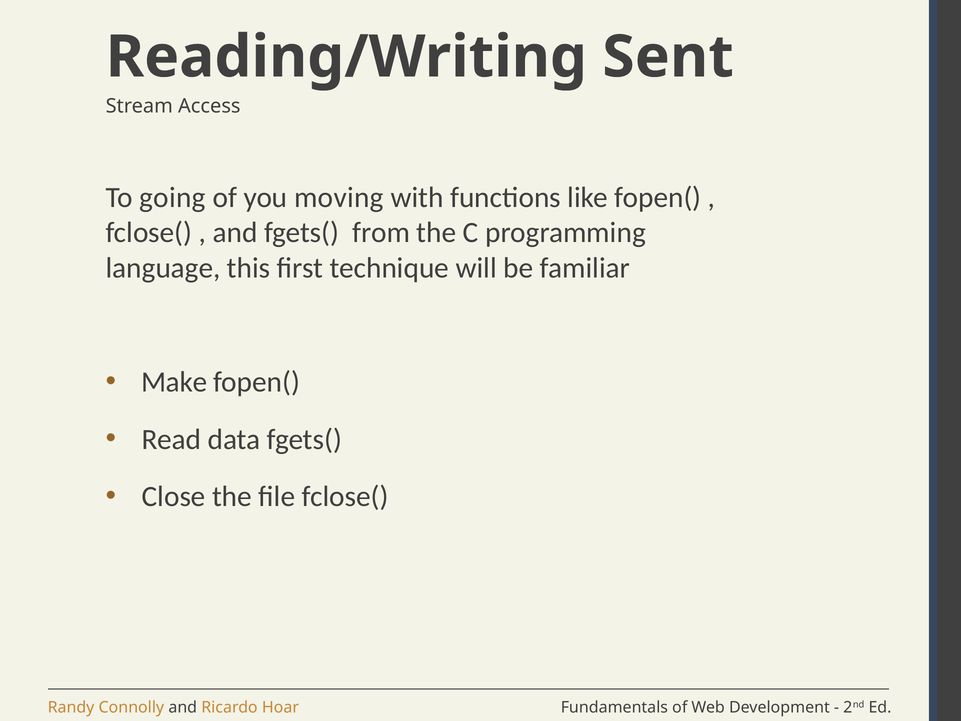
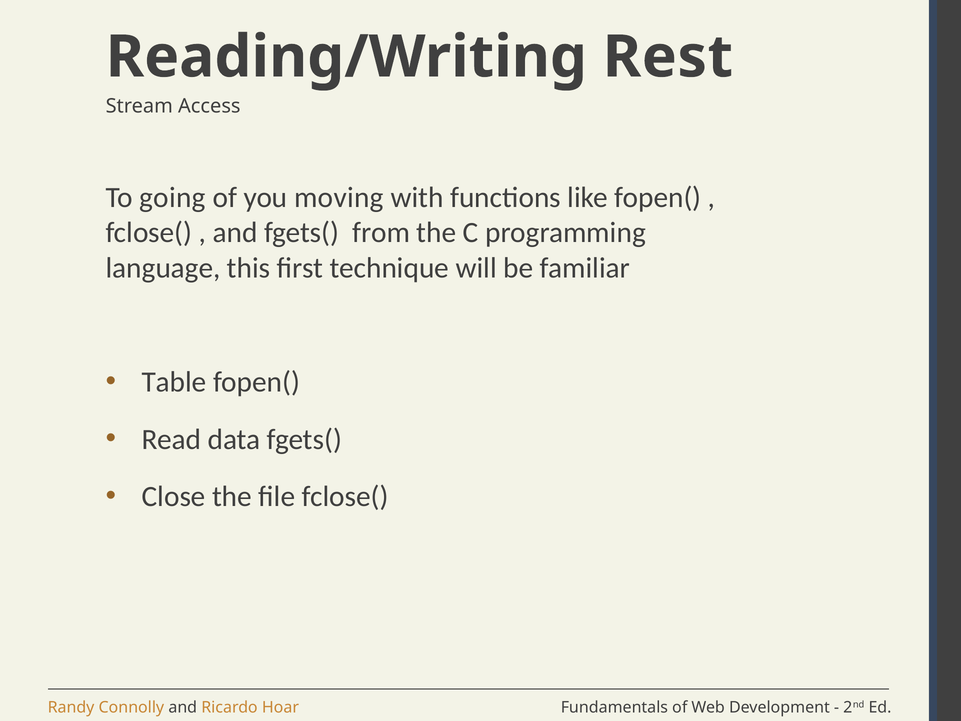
Sent: Sent -> Rest (668, 57)
Make: Make -> Table (174, 382)
